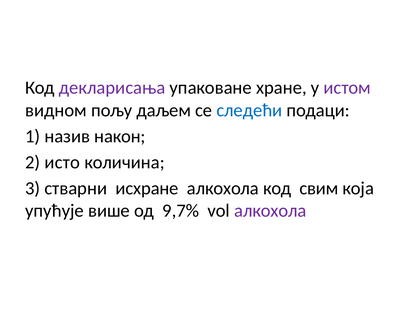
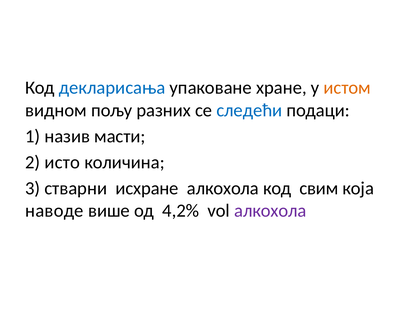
декларисања colour: purple -> blue (112, 88)
истом colour: purple -> orange (347, 88)
даљем: даљем -> разних (164, 110)
нaкoн: нaкoн -> масти (120, 136)
упућује: упућује -> наводе (54, 211)
9,7%: 9,7% -> 4,2% (181, 211)
